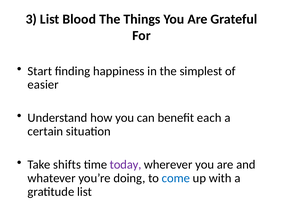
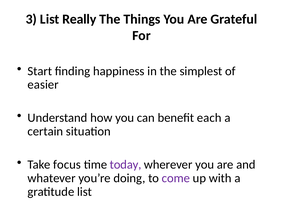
Blood: Blood -> Really (79, 19)
shifts: shifts -> focus (67, 165)
come colour: blue -> purple (176, 178)
